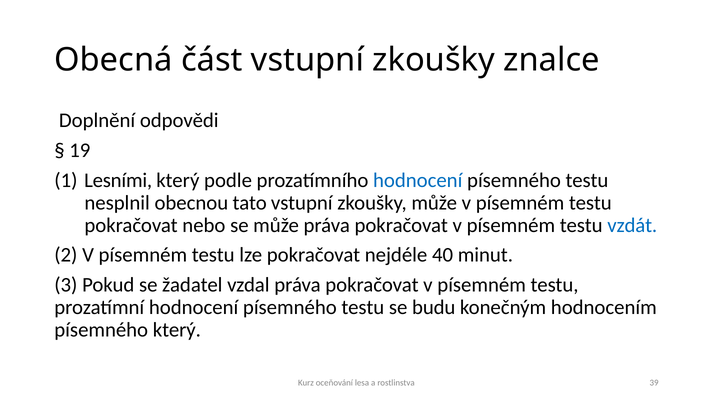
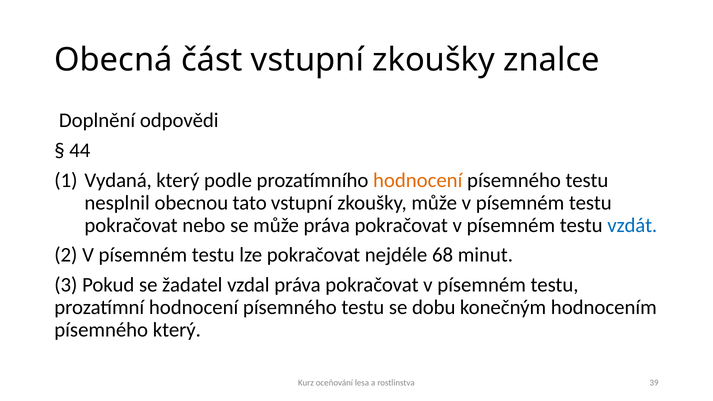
19: 19 -> 44 (80, 150)
Lesními: Lesními -> Vydaná (118, 180)
hodnocení colour: blue -> orange (418, 180)
40: 40 -> 68 (443, 255)
budu: budu -> dobu (434, 308)
